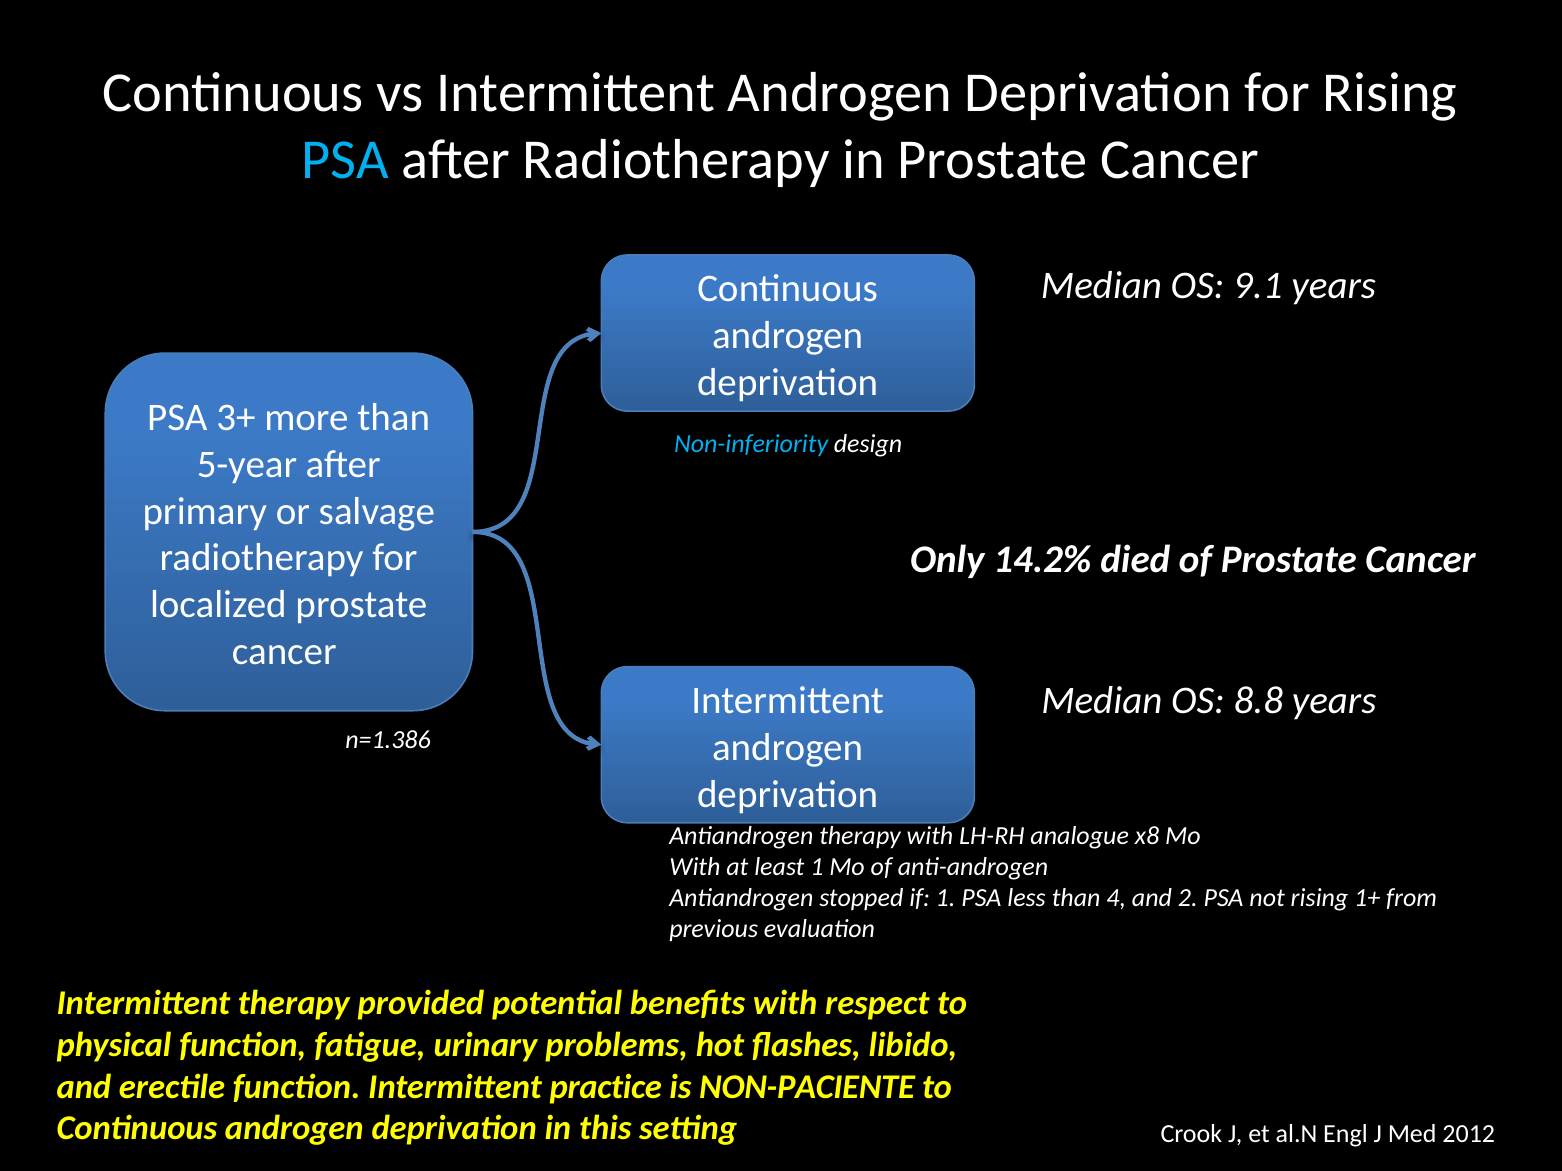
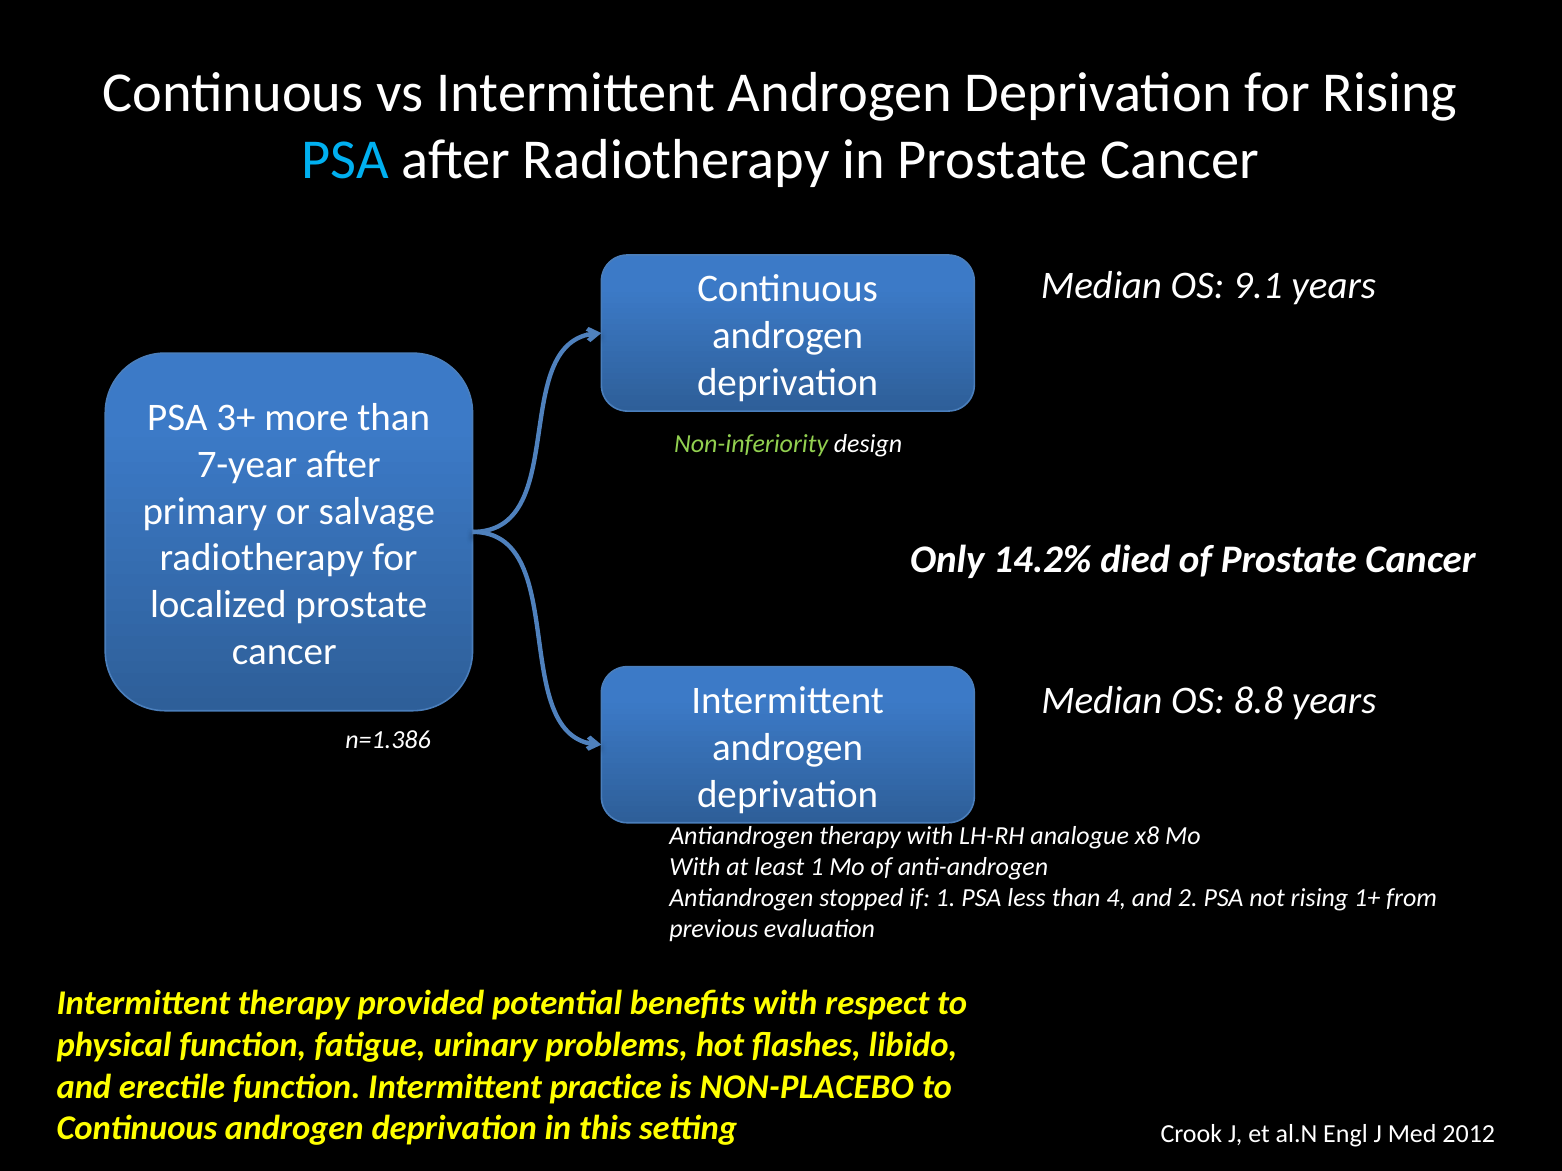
Non-inferiority colour: light blue -> light green (751, 444)
5-year: 5-year -> 7-year (247, 465)
NON-PACIENTE: NON-PACIENTE -> NON-PLACEBO (807, 1087)
